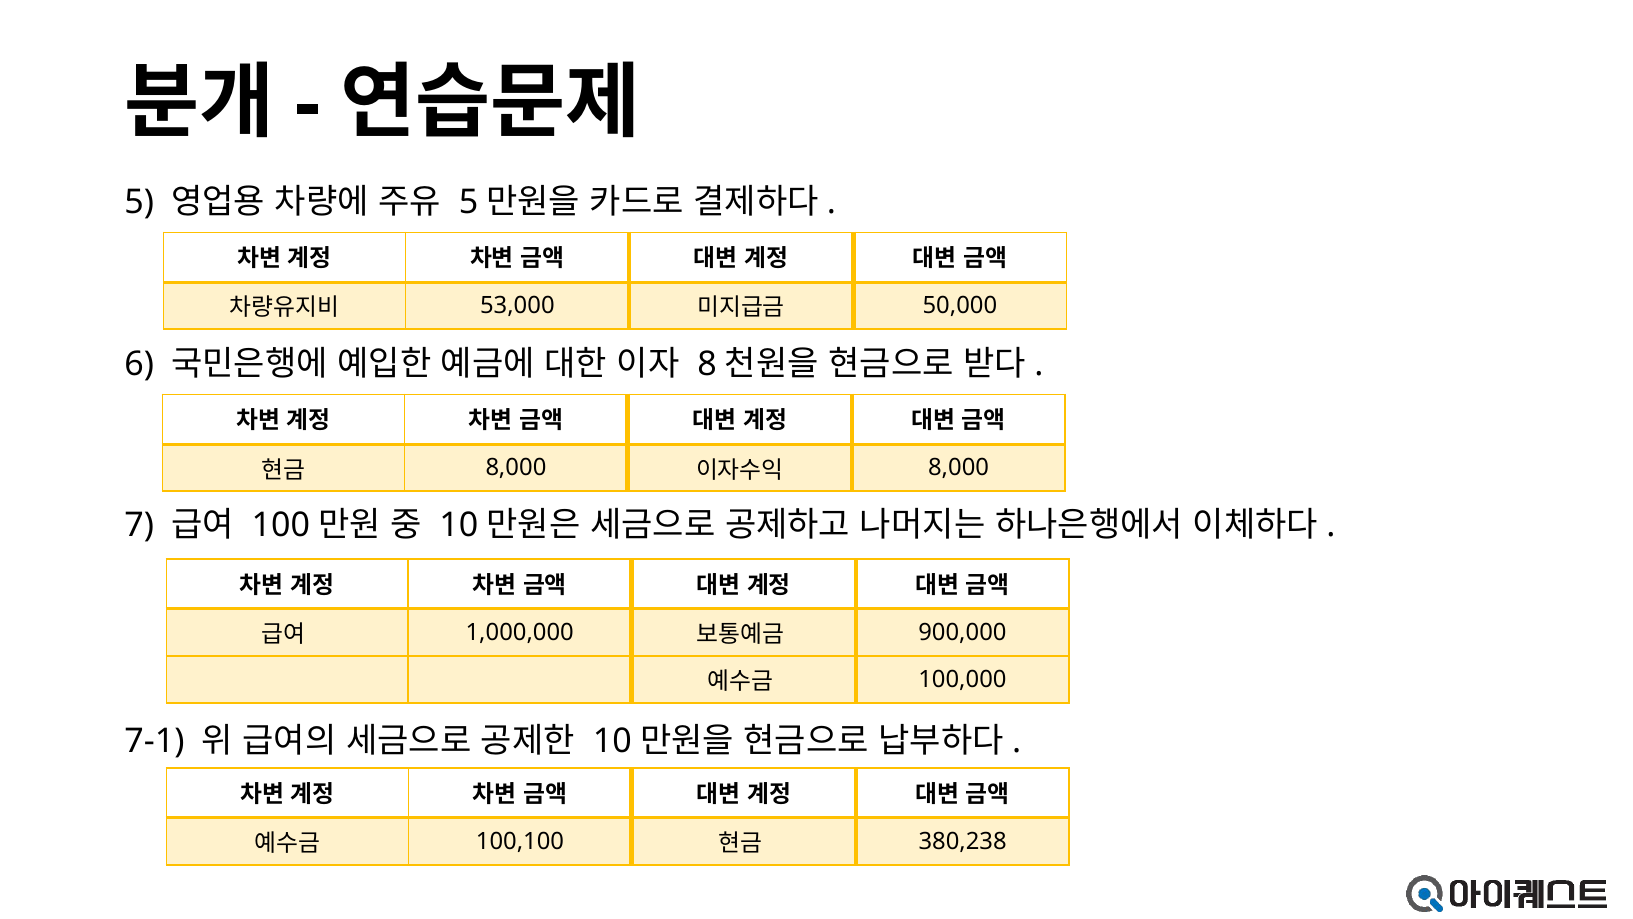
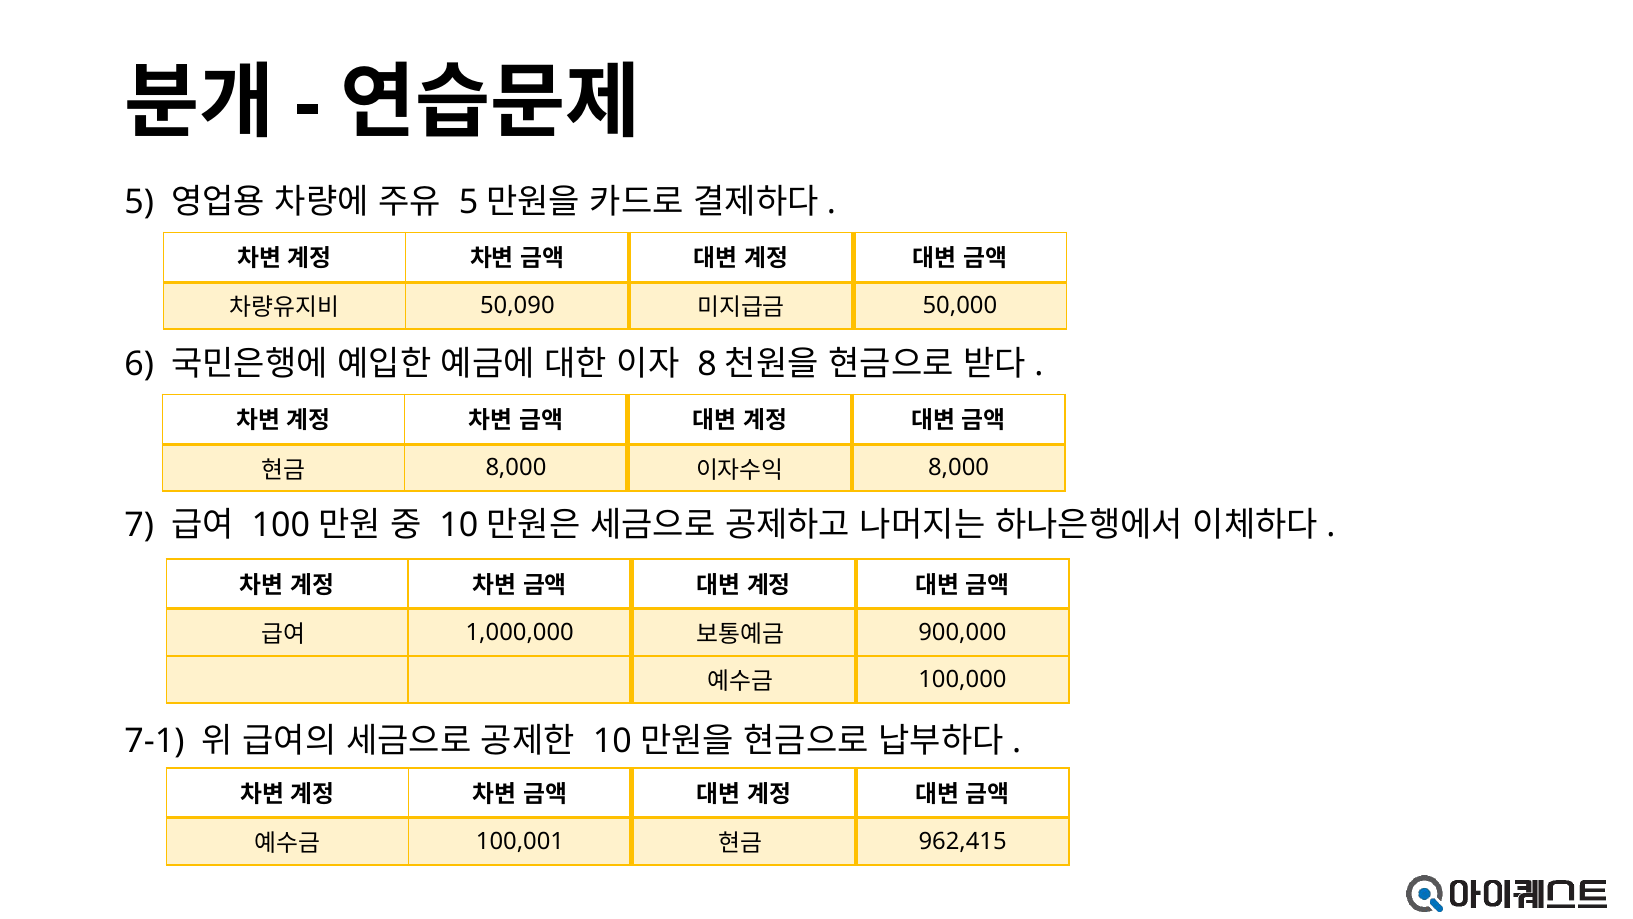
53,000: 53,000 -> 50,090 (517, 306)
100,100: 100,100 -> 100,001 (520, 841)
380,238: 380,238 -> 962,415 (963, 841)
